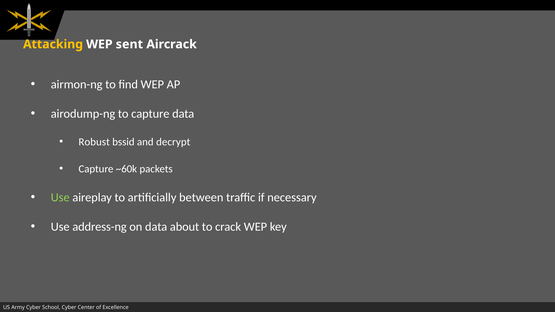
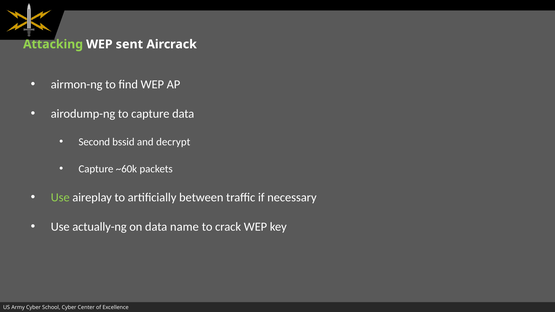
Attacking colour: yellow -> light green (53, 44)
Robust: Robust -> Second (94, 142)
address-ng: address-ng -> actually-ng (100, 227)
about: about -> name (184, 227)
